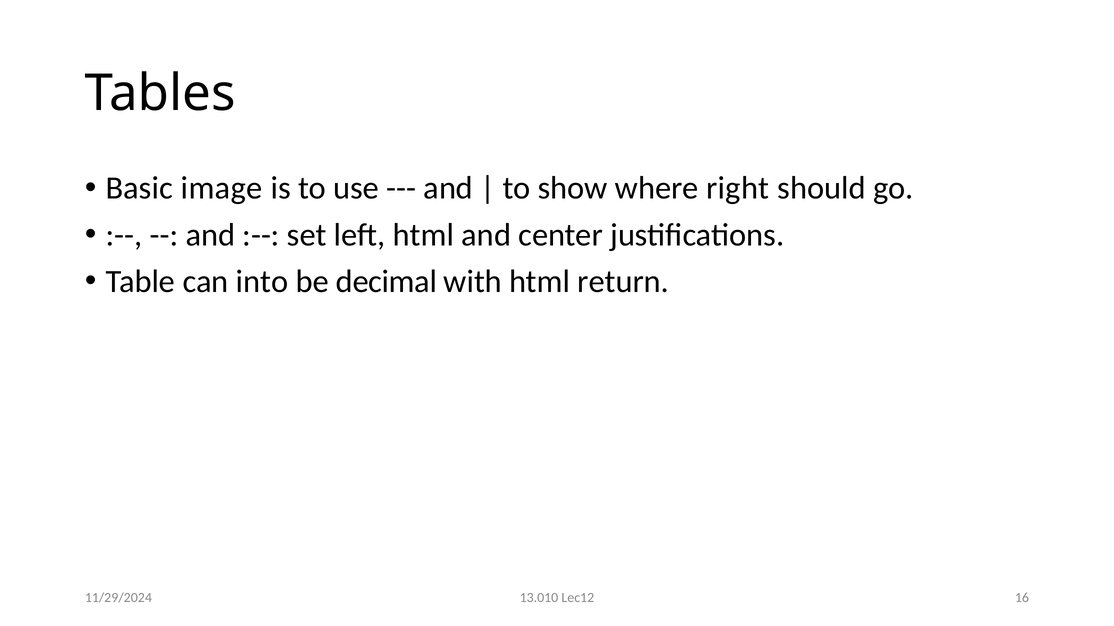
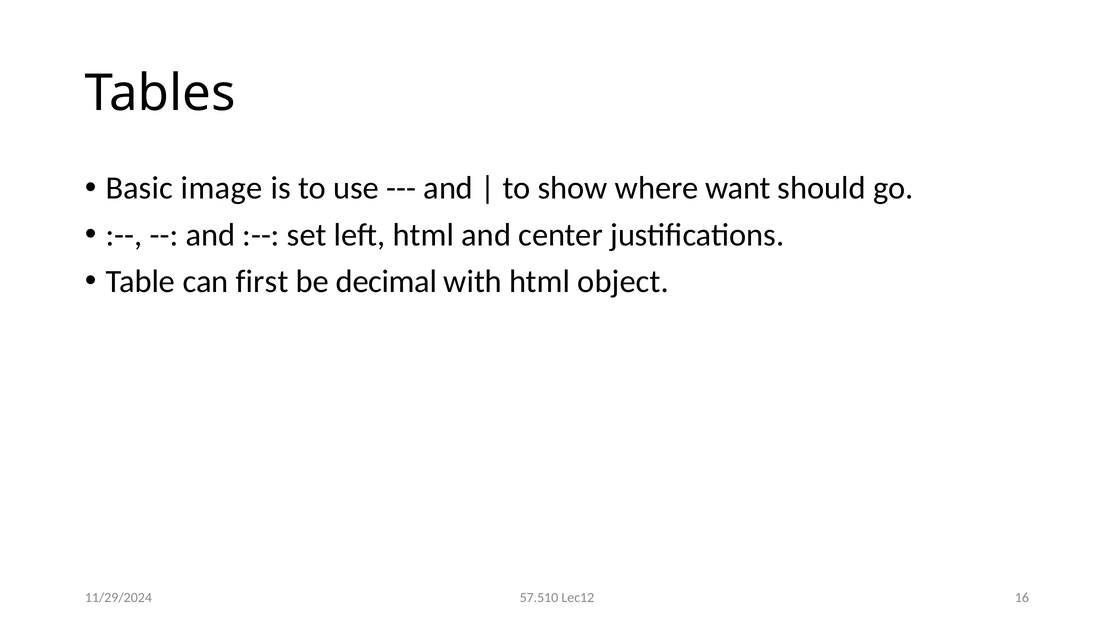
right: right -> want (738, 188)
into: into -> first (262, 282)
return: return -> object (623, 282)
13.010: 13.010 -> 57.510 (539, 598)
